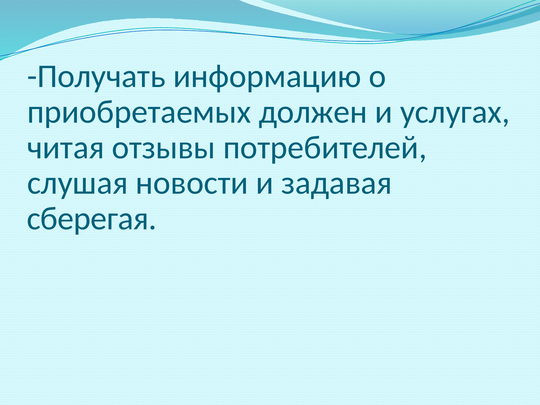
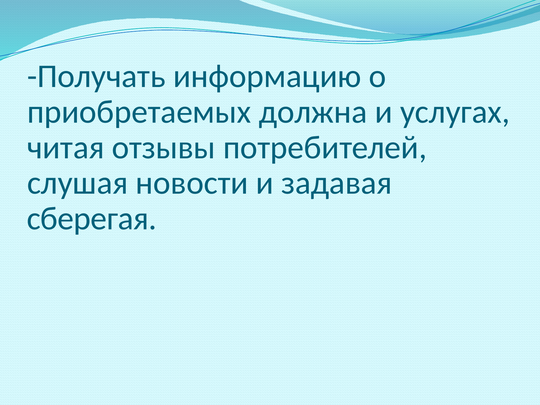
должен: должен -> должна (313, 112)
